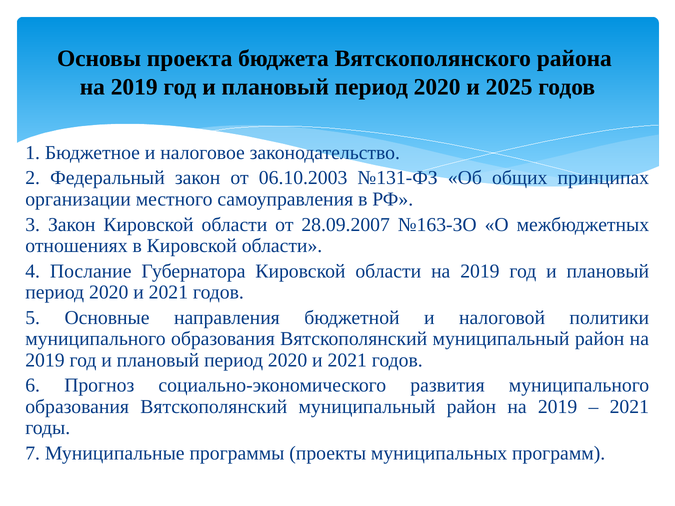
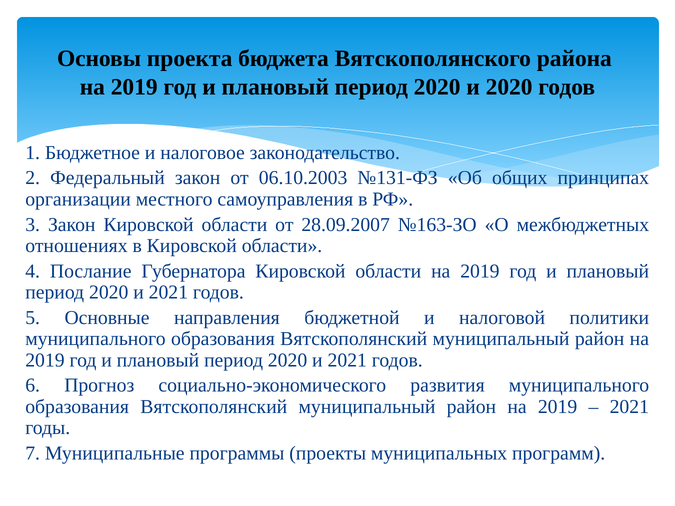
и 2025: 2025 -> 2020 (509, 87)
